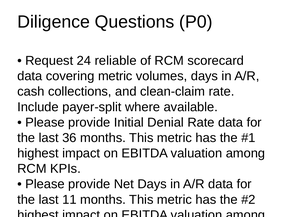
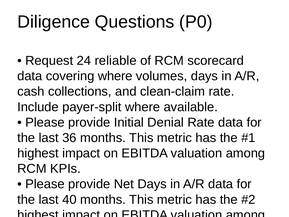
covering metric: metric -> where (115, 76)
11: 11 -> 40 (69, 199)
